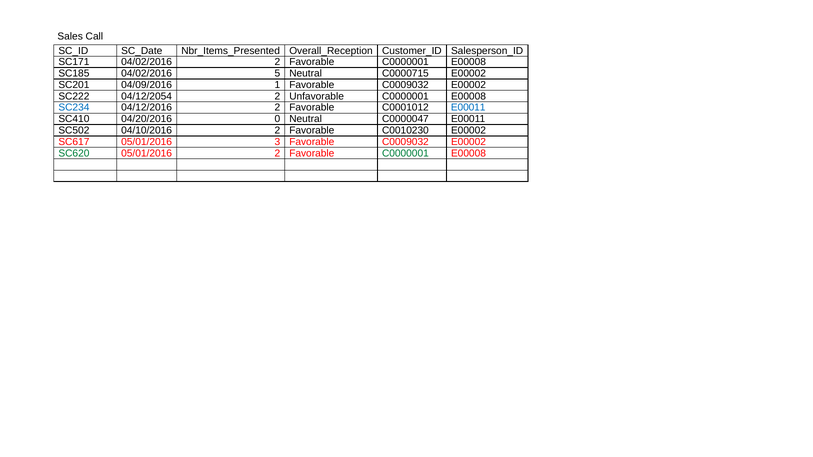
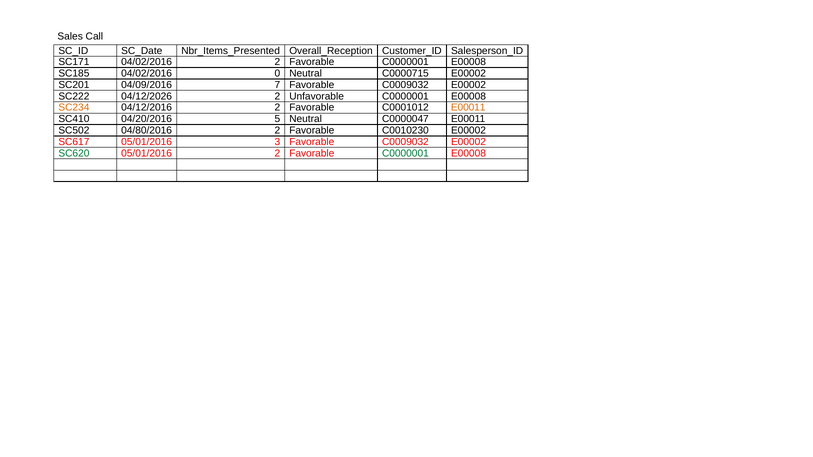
5: 5 -> 0 (277, 74)
1: 1 -> 7 (277, 85)
04/12/2054: 04/12/2054 -> 04/12/2026 (147, 96)
SC234 colour: blue -> orange (74, 108)
E00011 colour: blue -> orange (468, 108)
0: 0 -> 5 (277, 119)
04/10/2016: 04/10/2016 -> 04/80/2016 (147, 131)
